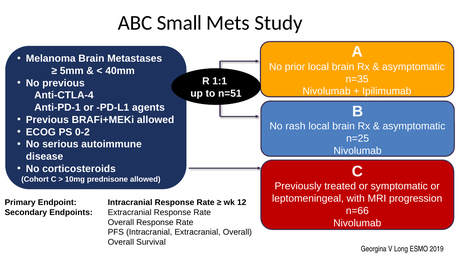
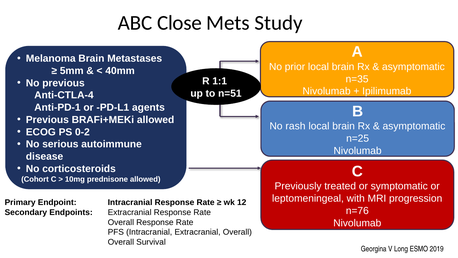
Small: Small -> Close (179, 23)
n=66: n=66 -> n=76 (357, 210)
